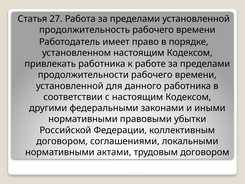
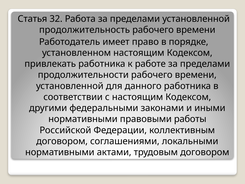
27: 27 -> 32 (56, 19)
убытки: убытки -> работы (190, 119)
